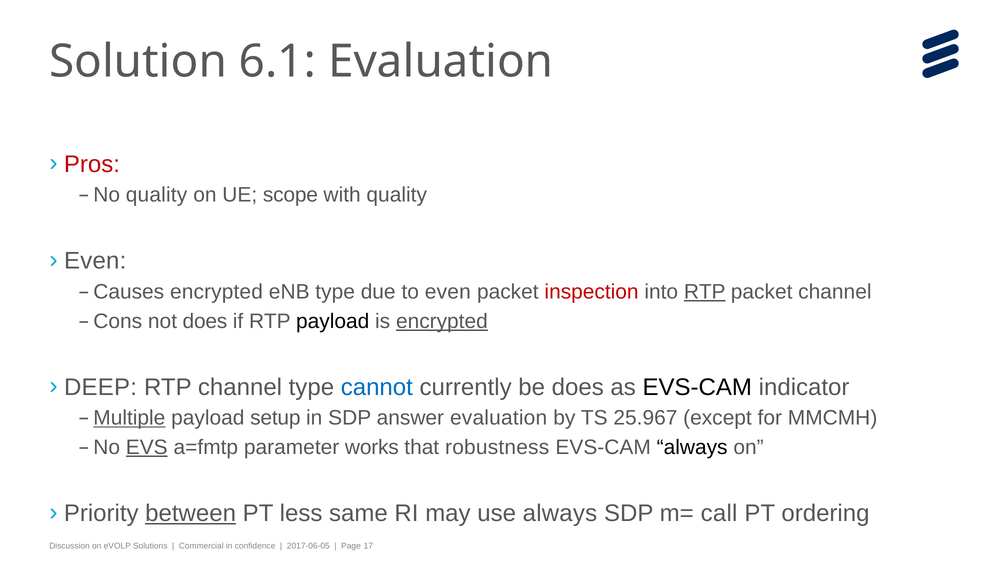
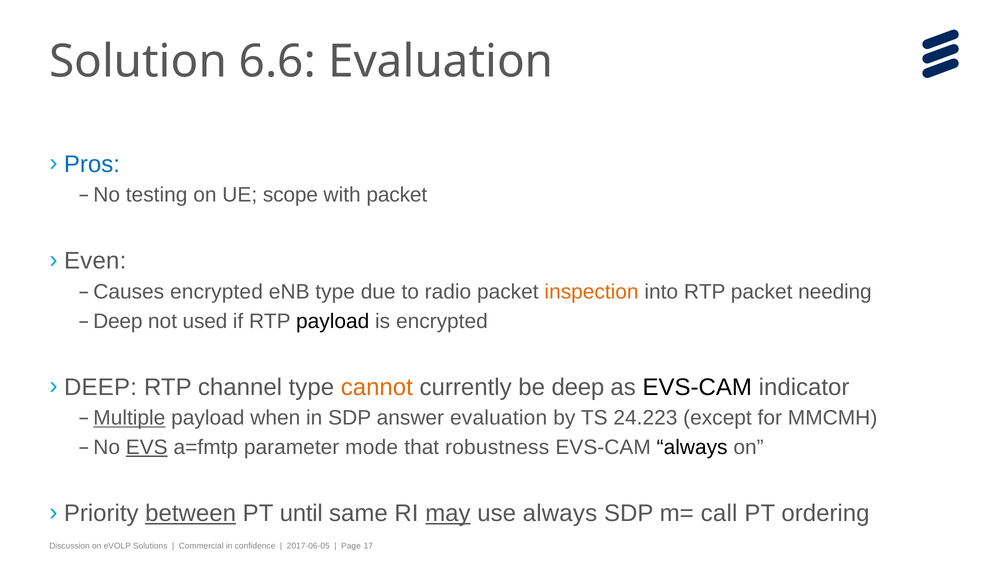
6.1: 6.1 -> 6.6 (277, 62)
Pros colour: red -> blue (92, 164)
No quality: quality -> testing (157, 195)
with quality: quality -> packet (397, 195)
to even: even -> radio (448, 292)
inspection colour: red -> orange (592, 292)
RTP underline: present -> none (705, 292)
packet channel: channel -> needing (835, 292)
Cons: Cons -> Deep (118, 321)
not does: does -> used (205, 321)
encrypted underline: present -> none (442, 321)
cannot colour: blue -> orange (377, 387)
be does: does -> deep (578, 387)
setup: setup -> when (275, 418)
25.967: 25.967 -> 24.223 (645, 418)
works: works -> mode (372, 447)
less: less -> until (301, 513)
may underline: none -> present (448, 513)
